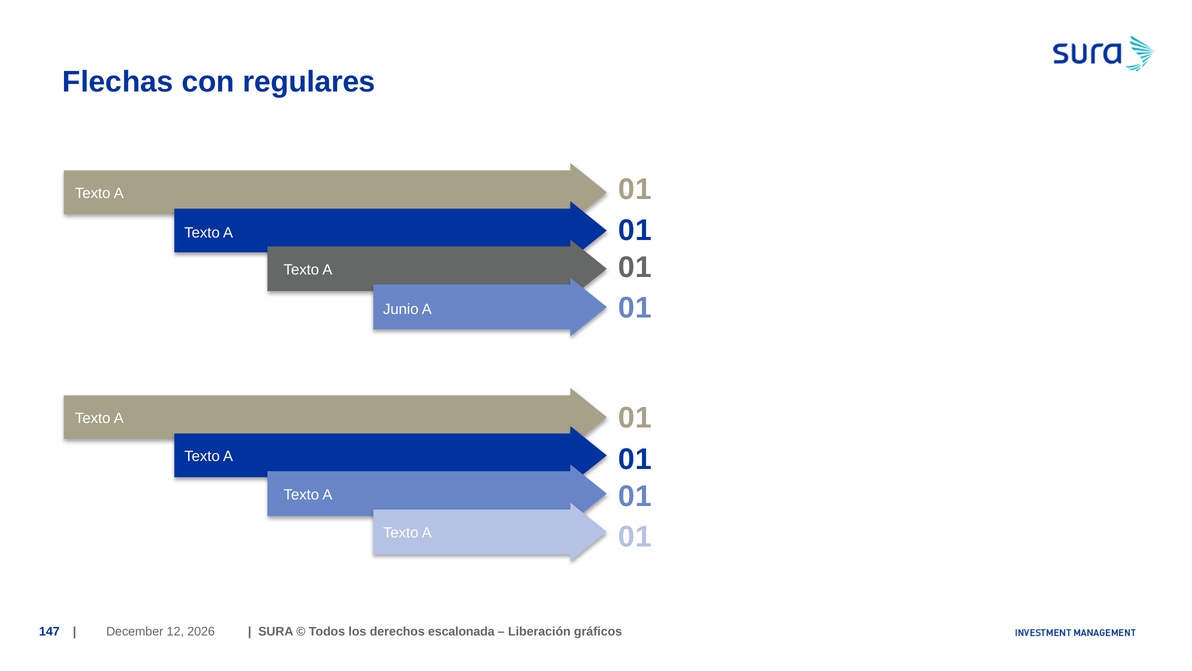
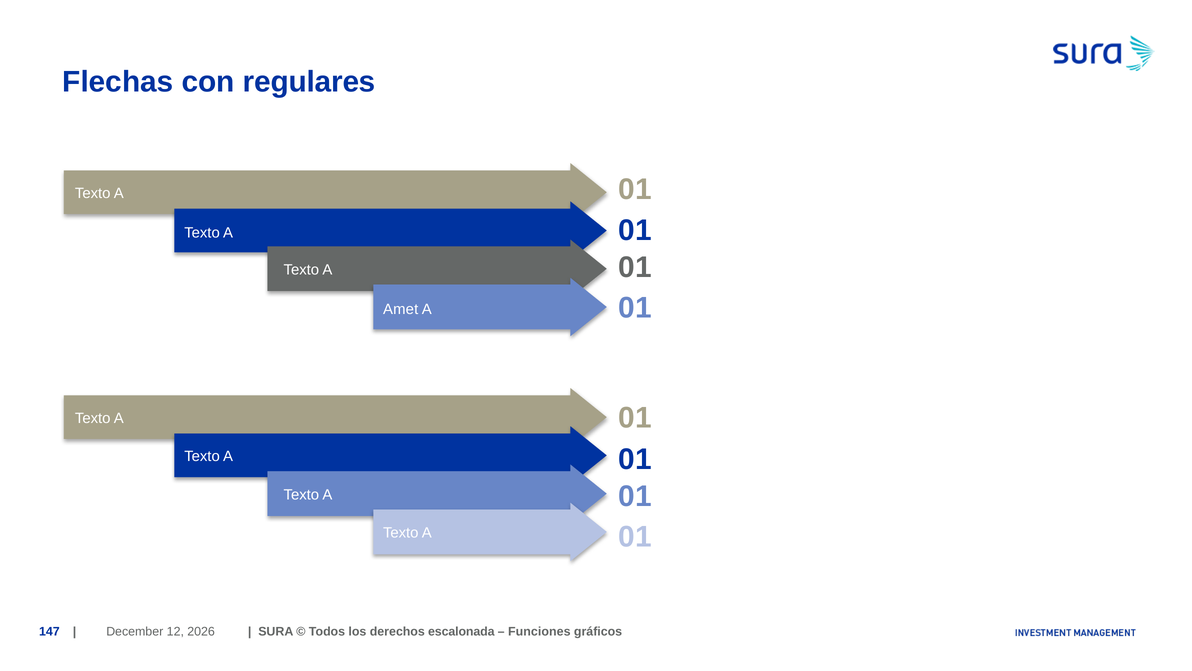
Junio: Junio -> Amet (401, 309)
Liberación: Liberación -> Funciones (539, 631)
